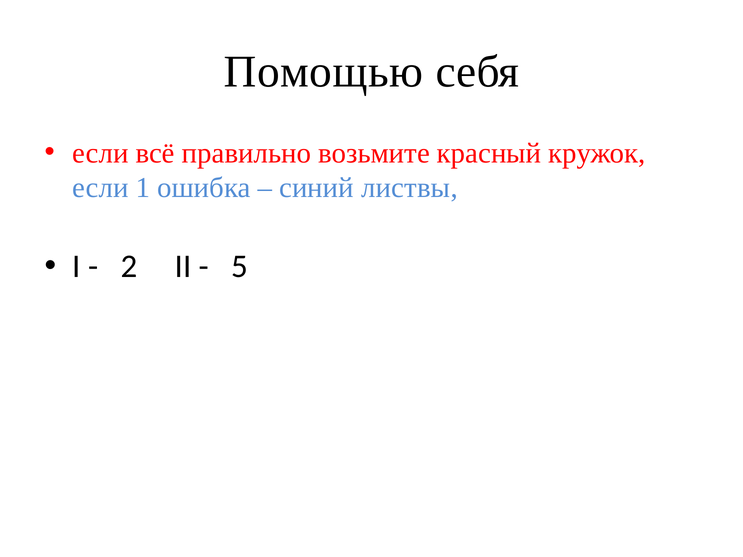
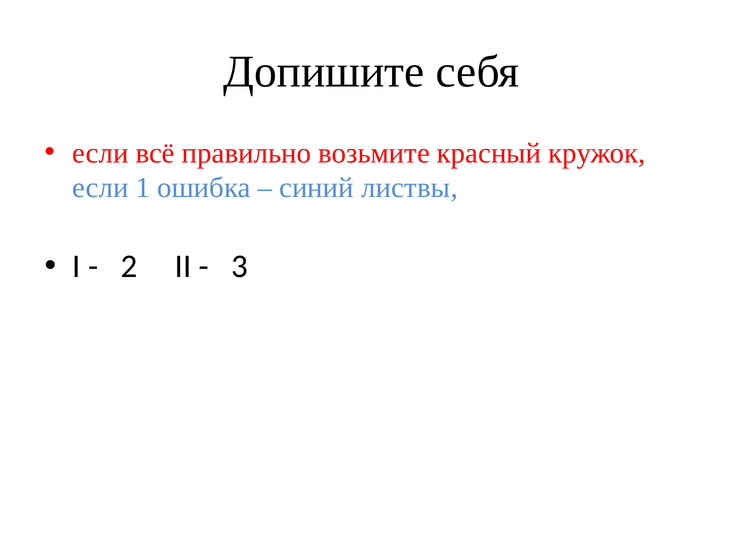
Помощью: Помощью -> Допишите (324, 72)
5: 5 -> 3 (240, 267)
